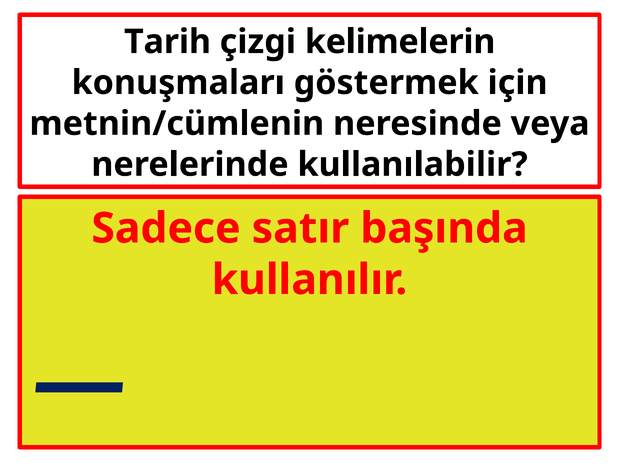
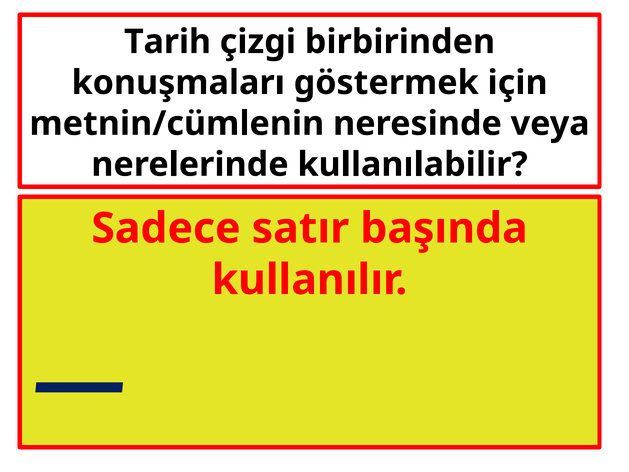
kelimelerin: kelimelerin -> birbirinden (400, 42)
